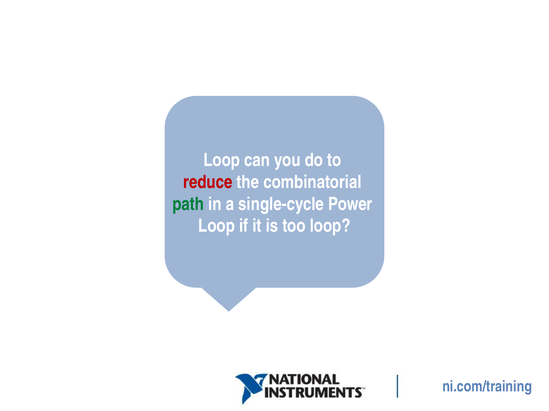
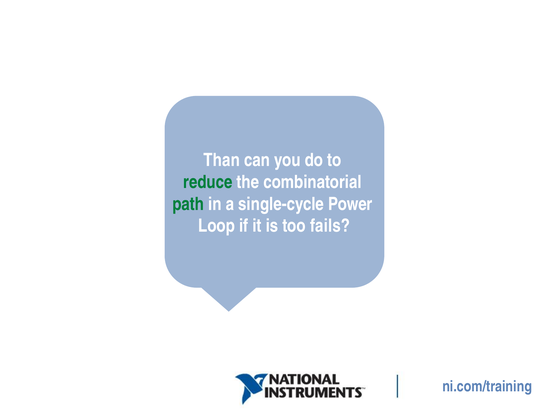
Loop: Loop -> Than (222, 160)
reduce colour: red -> green (208, 182)
too loop: loop -> fails (330, 226)
